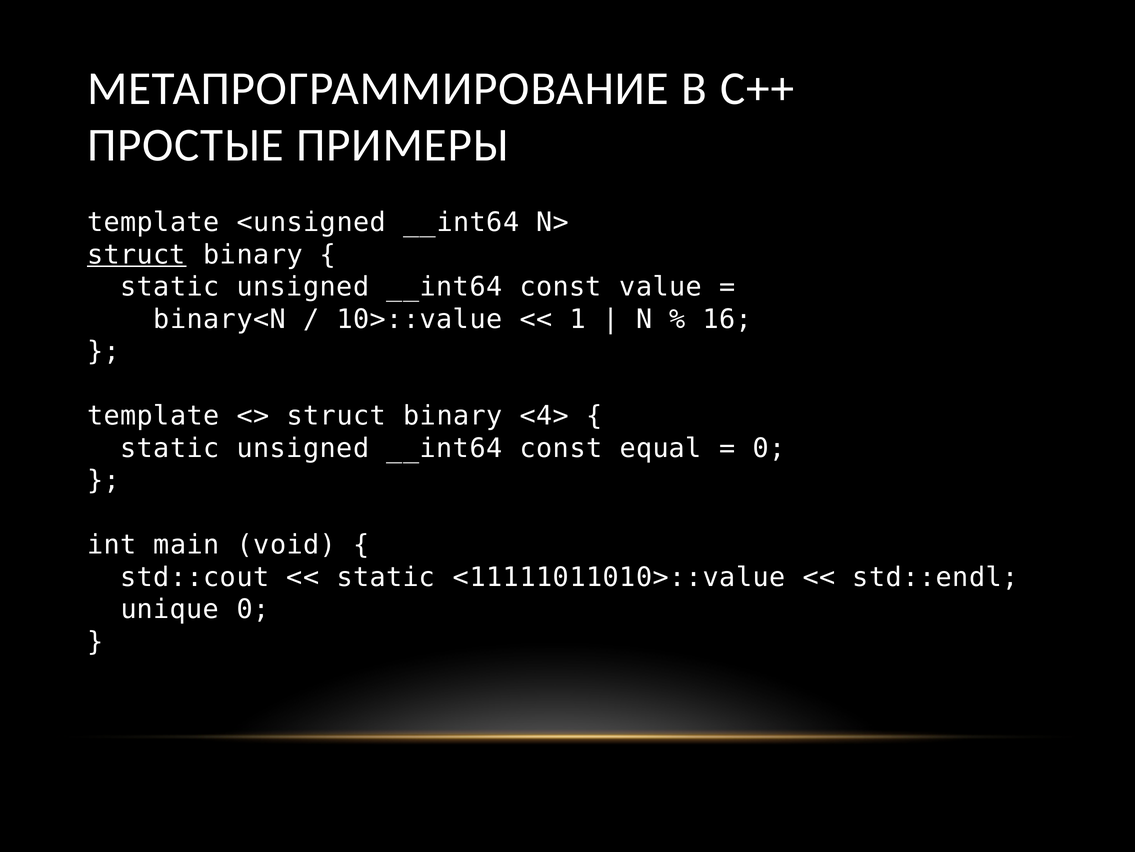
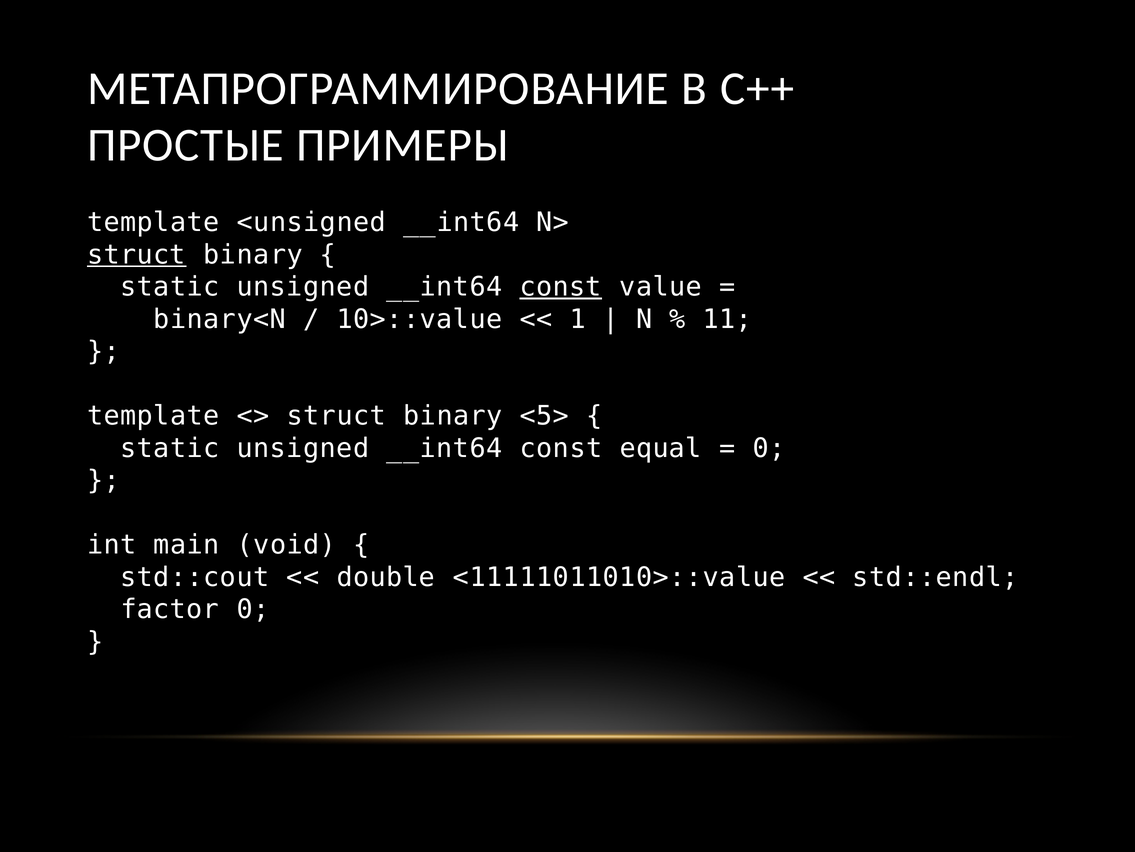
const underline: none -> present (561, 287)
16: 16 -> 11 (727, 319)
<4>: <4> -> <5> (544, 416)
static: static -> double (386, 577)
unique: unique -> factor (170, 609)
